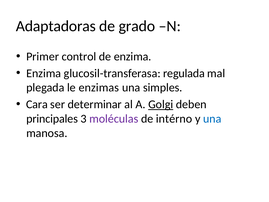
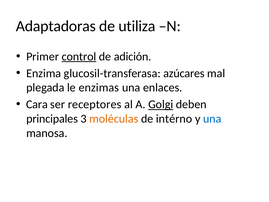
grado: grado -> utiliza (137, 26)
control underline: none -> present (79, 56)
de enzima: enzima -> adición (133, 56)
regulada: regulada -> azúcares (184, 73)
simples: simples -> enlaces (163, 88)
determinar: determinar -> receptores (95, 104)
moléculas colour: purple -> orange (114, 119)
